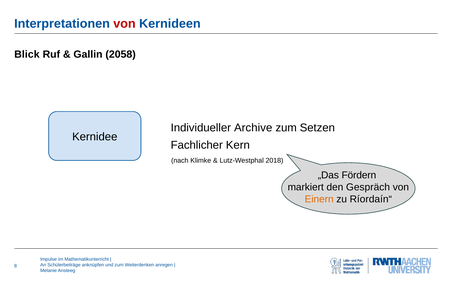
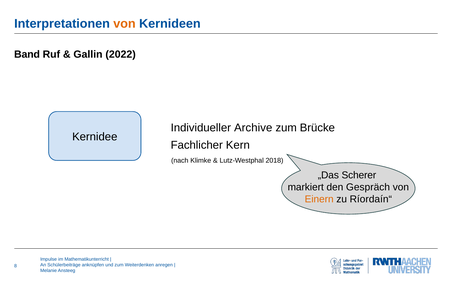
von colour: red -> orange (124, 24)
Blick: Blick -> Band (27, 54)
2058: 2058 -> 2022 (121, 54)
Setzen: Setzen -> Brücke (317, 128)
Fördern: Fördern -> Scherer (359, 175)
